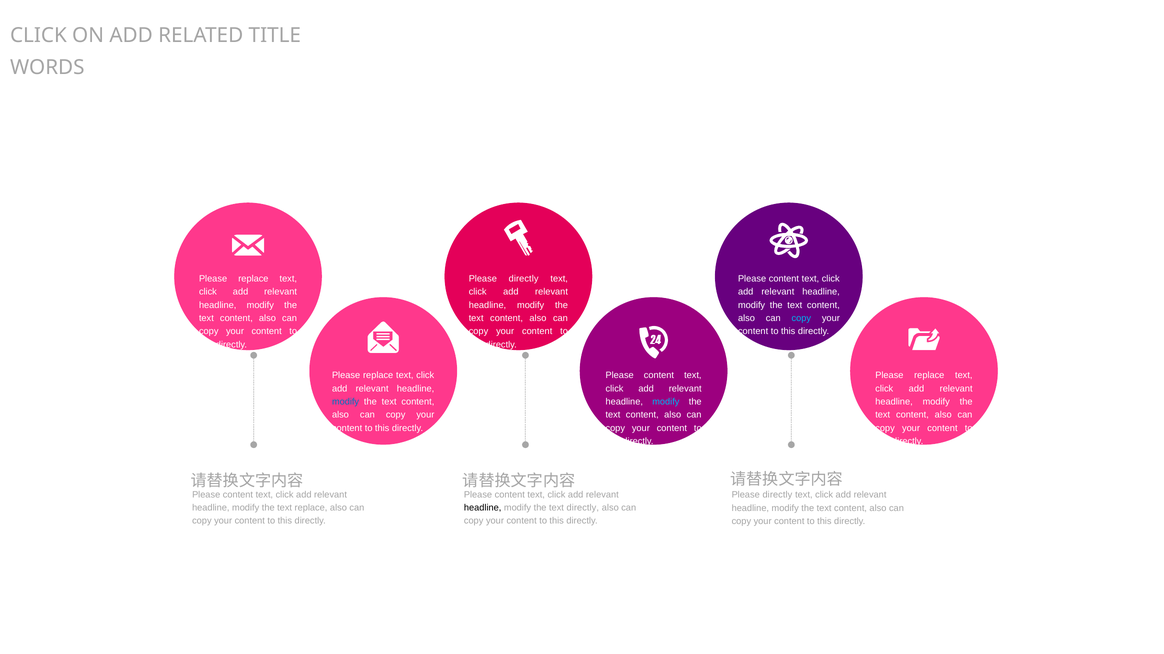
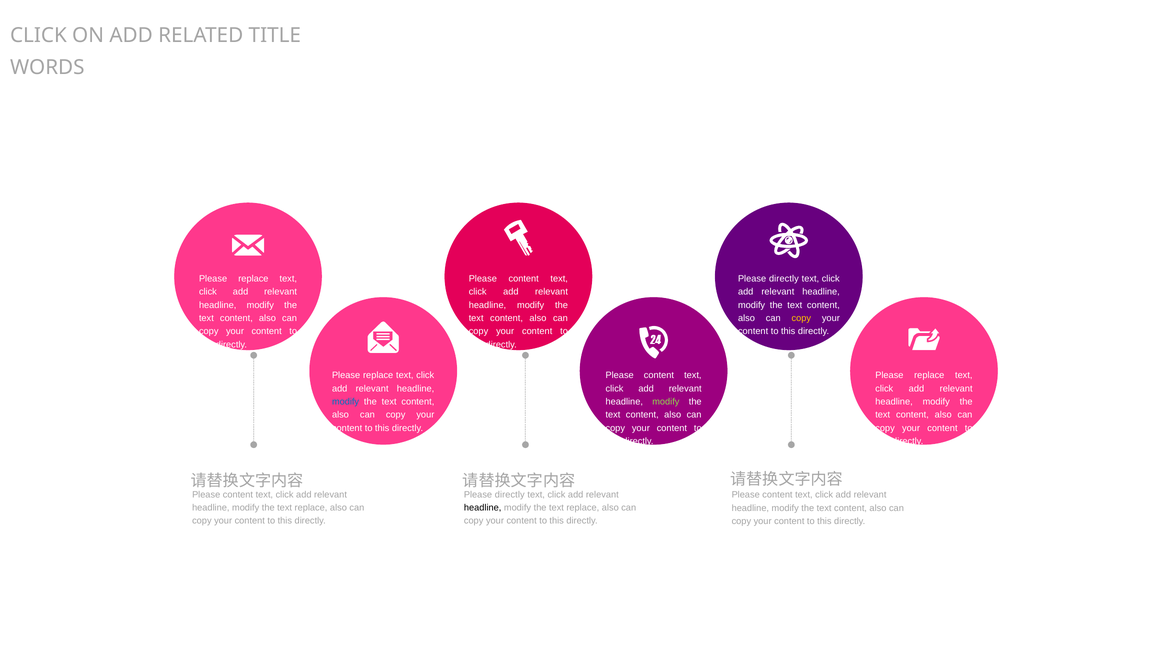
directly: directly -> content (524, 279)
content: content -> directly (784, 279)
copy colour: light blue -> yellow (801, 319)
modify colour: light blue -> light green (666, 402)
content: content -> directly (510, 495)
directly: directly -> content (777, 495)
directly: directly -> replace (583, 508)
